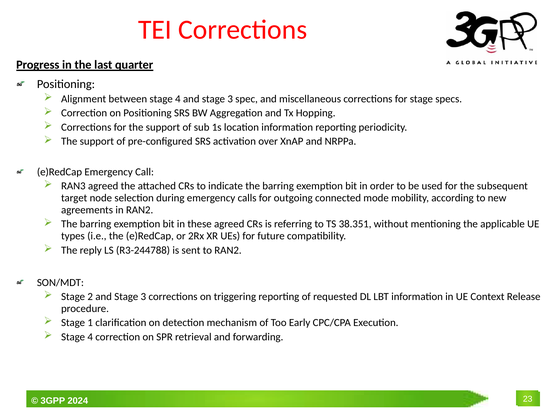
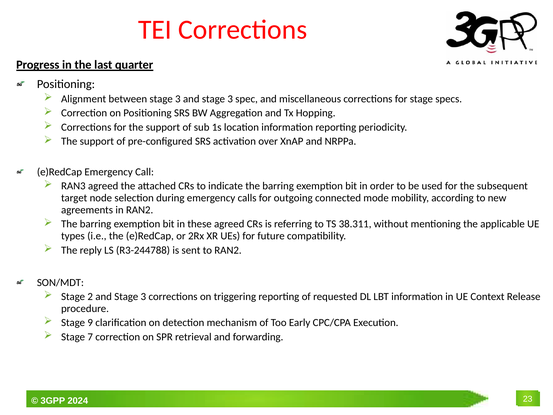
between stage 4: 4 -> 3 (178, 99)
38.351: 38.351 -> 38.311 (355, 224)
1: 1 -> 9 (90, 322)
4: 4 -> 7 (90, 337)
